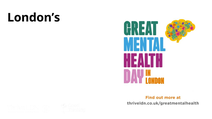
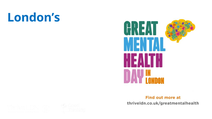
London’s colour: black -> blue (34, 18)
